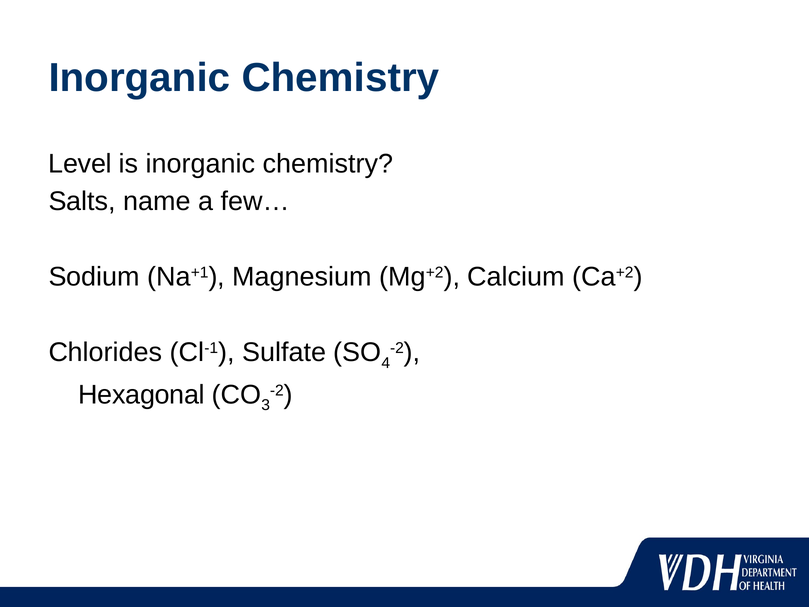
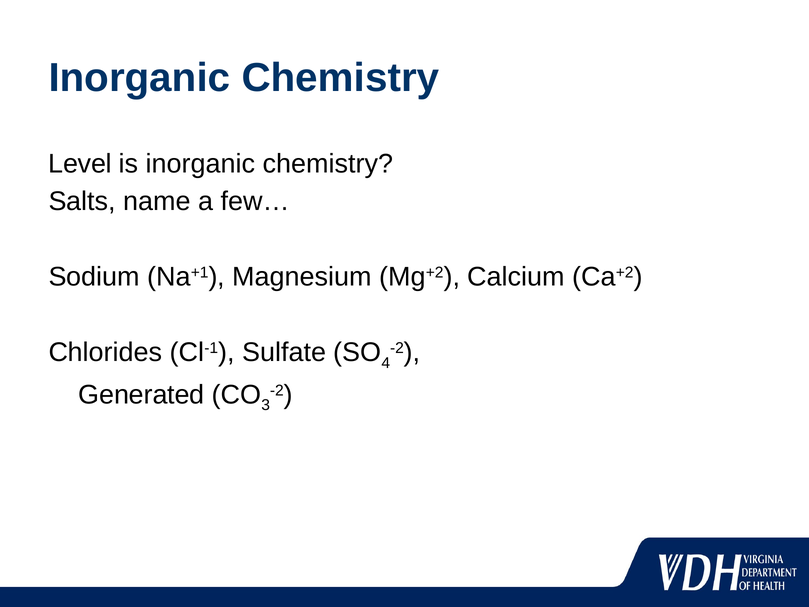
Hexagonal: Hexagonal -> Generated (141, 395)
